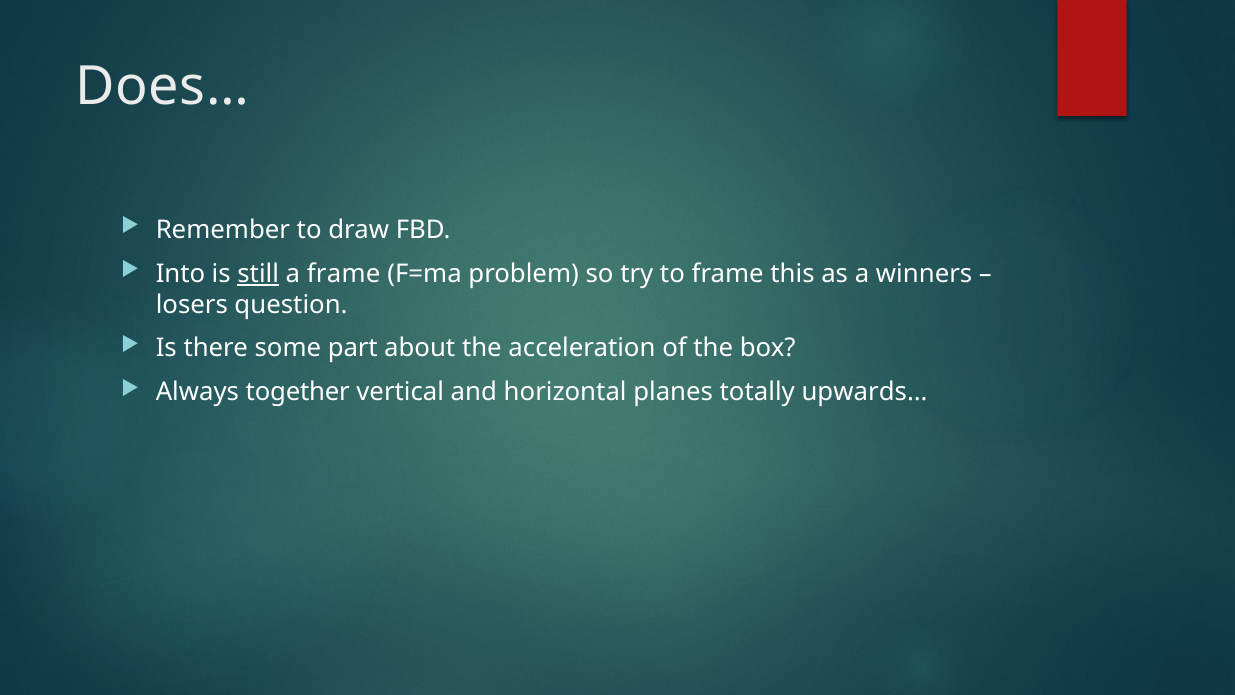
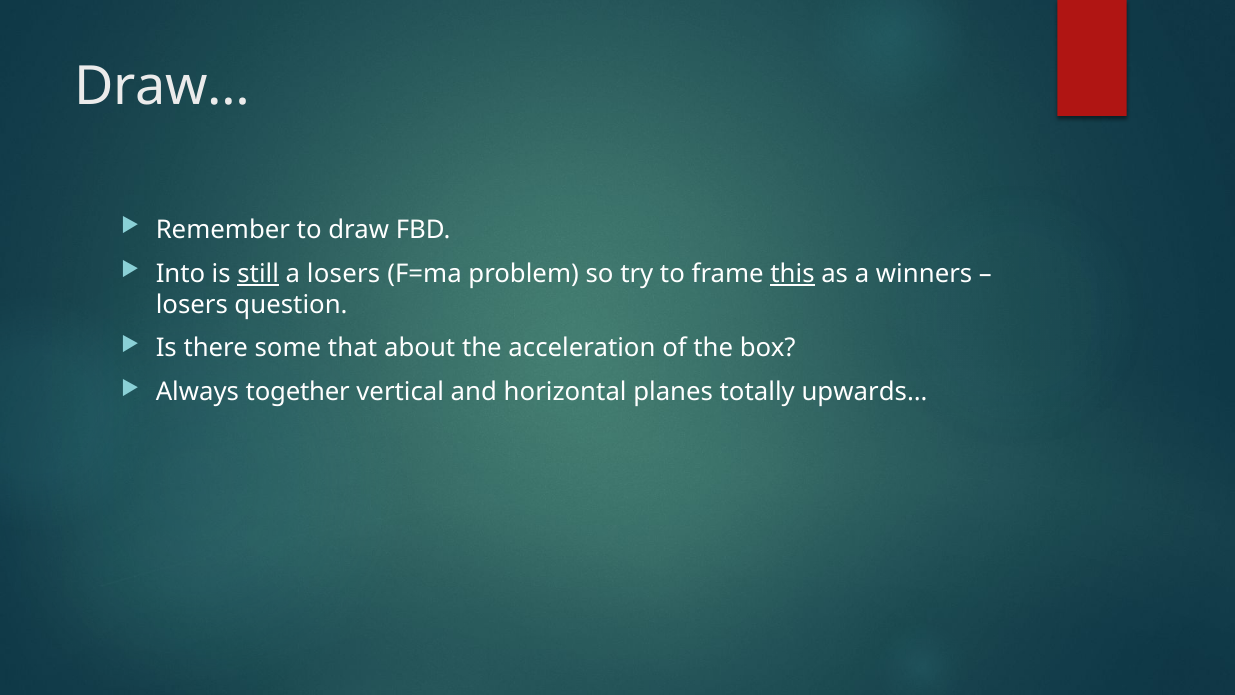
Does…: Does… -> Draw… (163, 87)
a frame: frame -> losers (344, 274)
this underline: none -> present (793, 274)
part: part -> that (353, 348)
